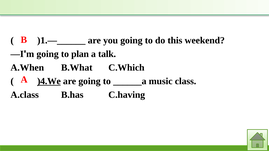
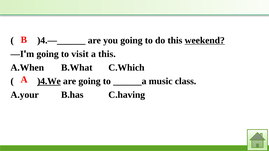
)1.—______: )1.—______ -> )4.—______ (61, 40)
weekend underline: none -> present (205, 40)
plan: plan -> visit (80, 54)
a talk: talk -> this (107, 54)
A.class: A.class -> A.your (25, 95)
